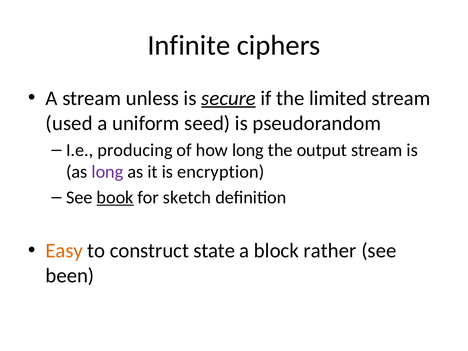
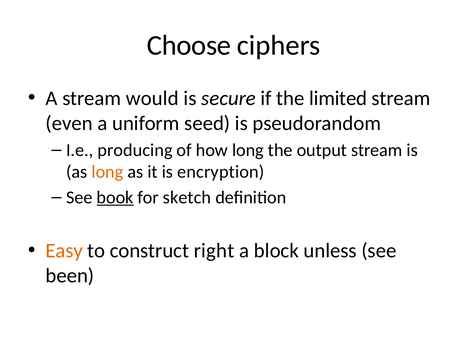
Infinite: Infinite -> Choose (189, 45)
unless: unless -> would (152, 98)
secure underline: present -> none (229, 98)
used: used -> even (69, 123)
long colour: purple -> orange (107, 172)
state: state -> right (214, 251)
rather: rather -> unless (330, 251)
